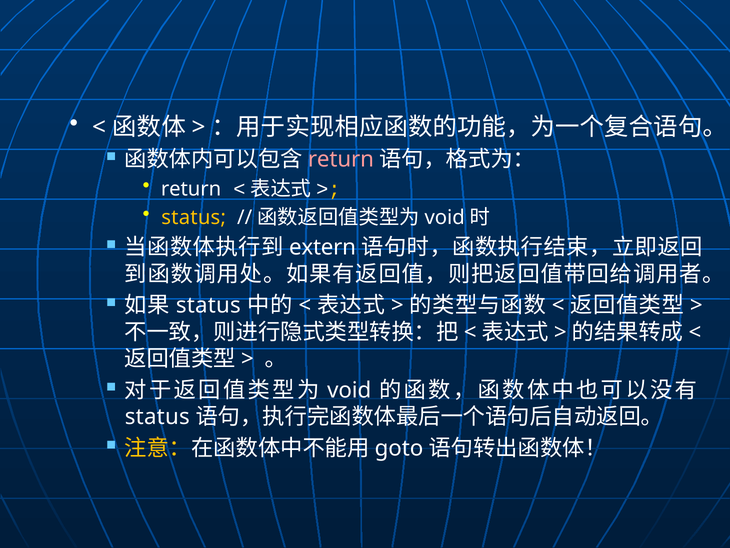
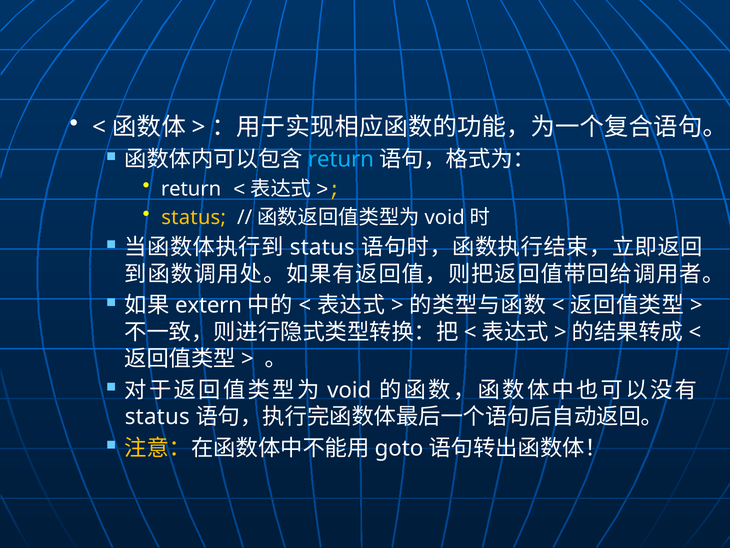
return colour: pink -> light blue (341, 159)
extern: extern -> status (322, 247)
status: status -> extern (209, 305)
